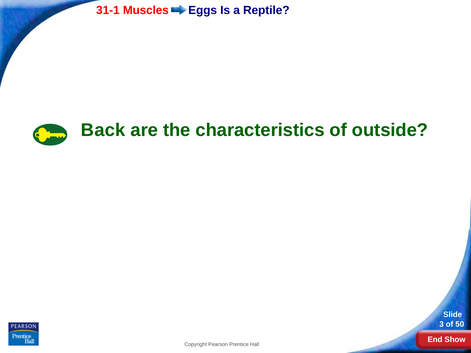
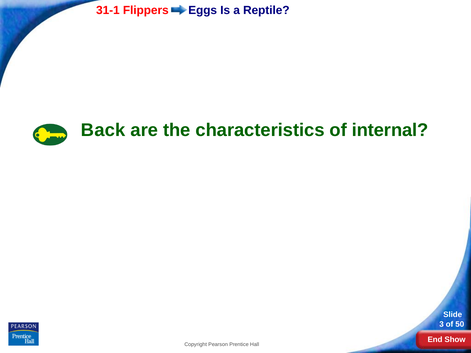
Muscles: Muscles -> Flippers (146, 10)
outside: outside -> internal (390, 130)
